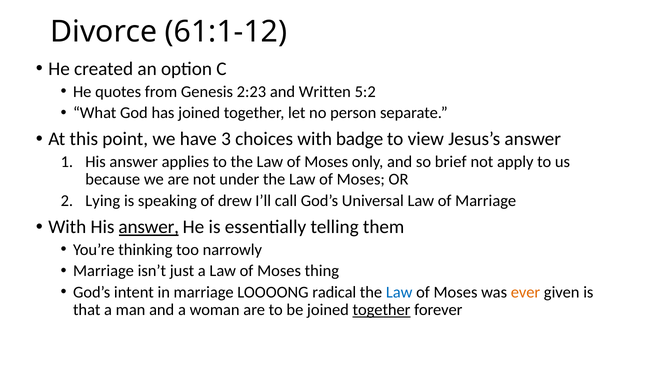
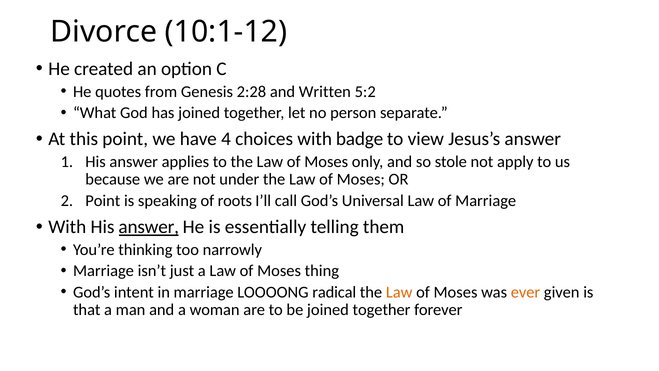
61:1-12: 61:1-12 -> 10:1-12 (226, 32)
2:23: 2:23 -> 2:28 (251, 92)
3: 3 -> 4 (226, 139)
brief: brief -> stole (451, 162)
2 Lying: Lying -> Point (103, 201)
drew: drew -> roots (235, 201)
Law colour: blue -> orange (399, 292)
together underline: present -> none (382, 310)
